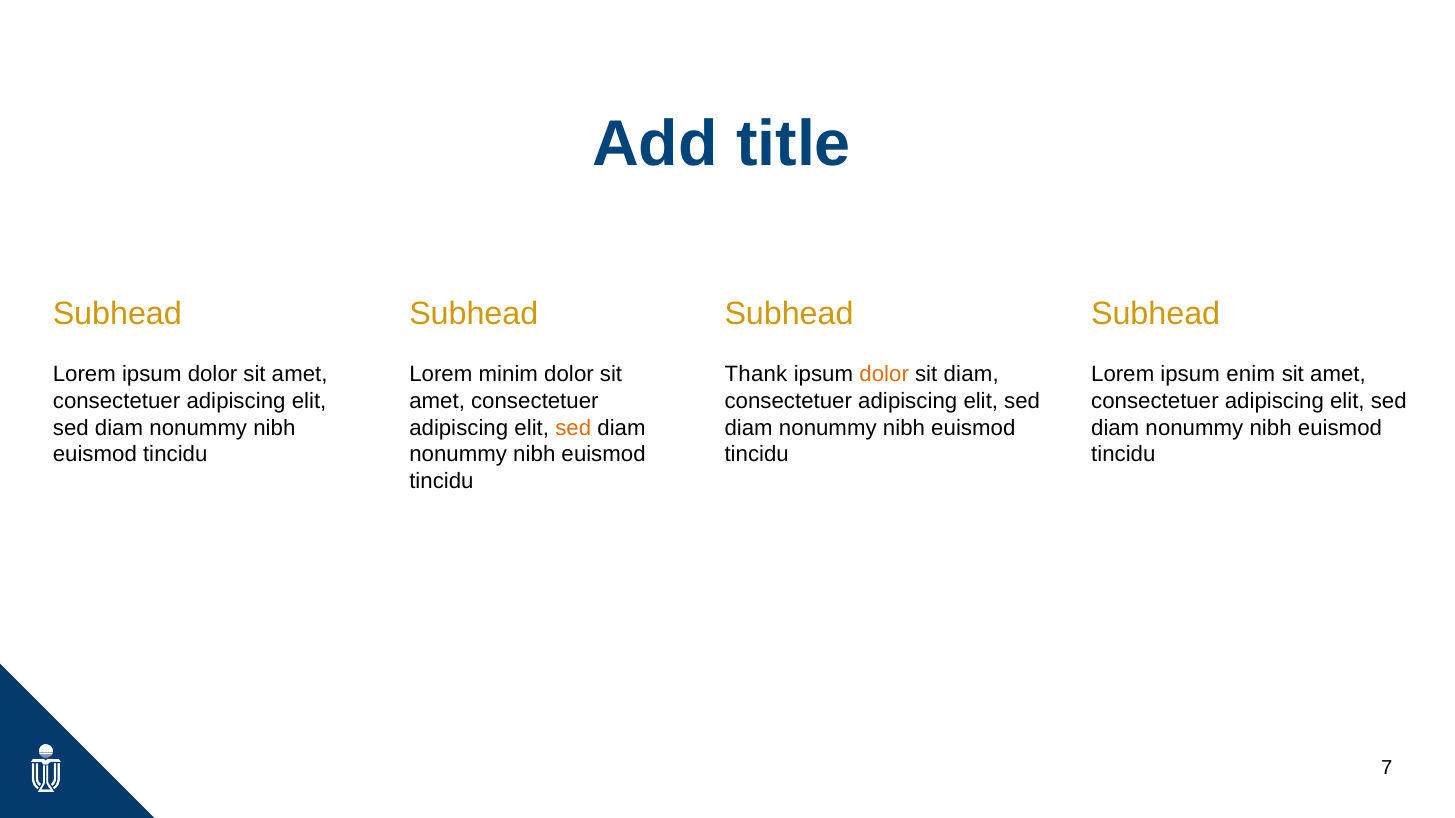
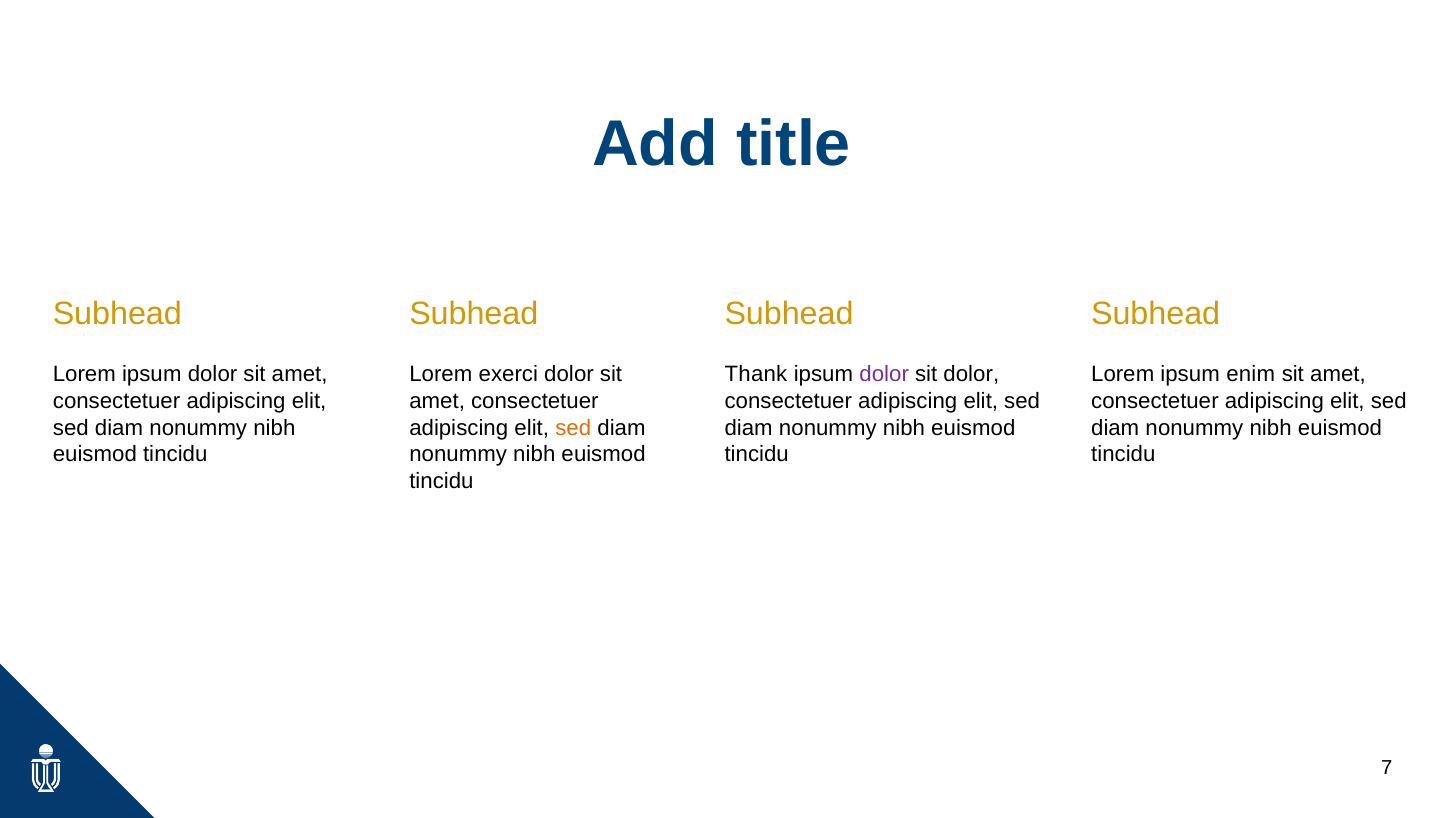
minim: minim -> exerci (508, 375)
dolor colour: orange -> purple (884, 375)
sit diam: diam -> dolor (971, 375)
